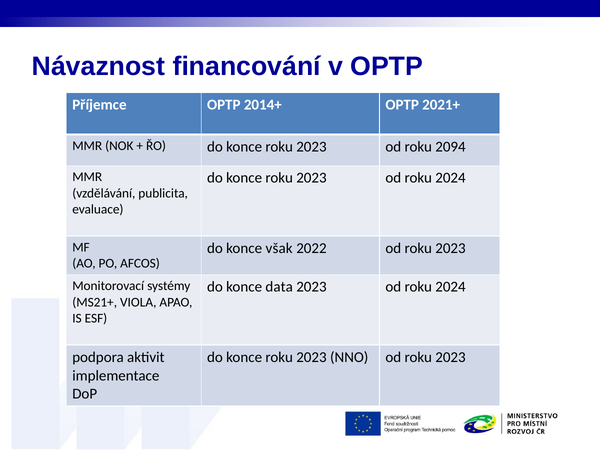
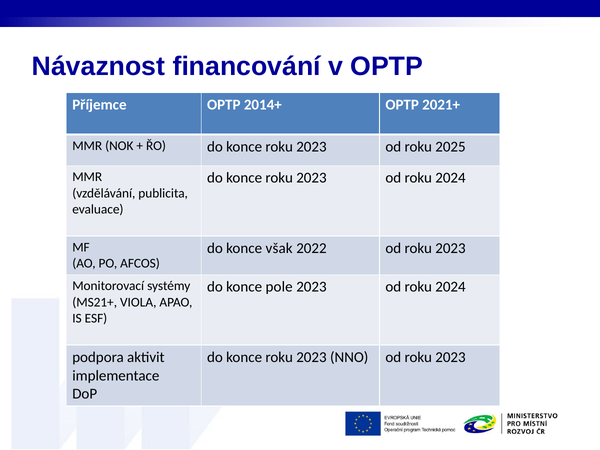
2094: 2094 -> 2025 (450, 147)
data: data -> pole (279, 287)
